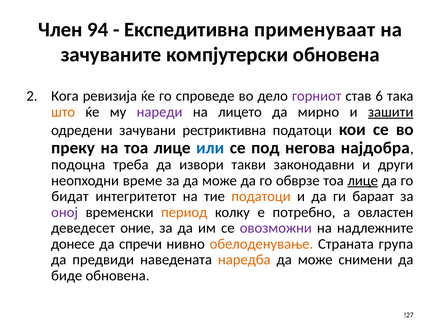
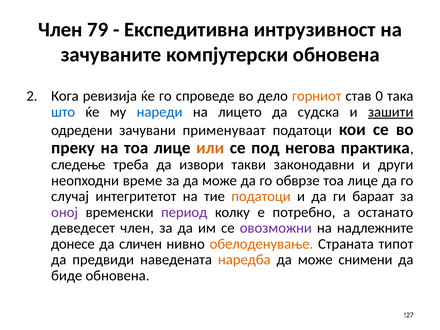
94: 94 -> 79 (98, 30)
применуваат: применуваат -> интрузивност (315, 30)
горниот colour: purple -> orange (317, 96)
6: 6 -> 0 (379, 96)
што colour: orange -> blue (63, 112)
нареди colour: purple -> blue (160, 112)
мирно: мирно -> судска (318, 112)
рестриктивна: рестриктивна -> применуваат (224, 130)
или colour: blue -> orange (210, 148)
најдобра: најдобра -> практика (375, 148)
подоцна: подоцна -> следење (78, 165)
лице underline: present -> none (363, 181)
бидат: бидат -> случај (70, 196)
период colour: orange -> purple (184, 212)
овластен: овластен -> останато (386, 212)
деведесет оние: оние -> член (137, 228)
спречи: спречи -> сличен (141, 244)
група: група -> типот (396, 244)
